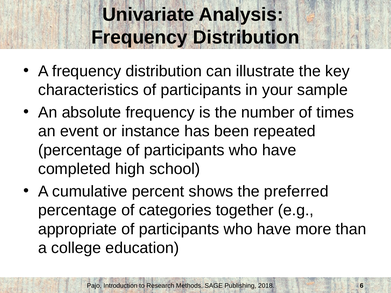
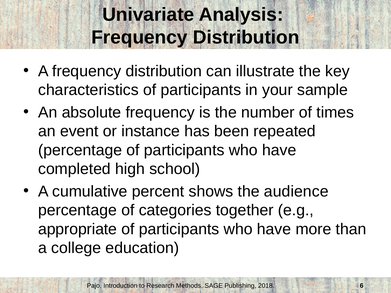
preferred: preferred -> audience (296, 192)
